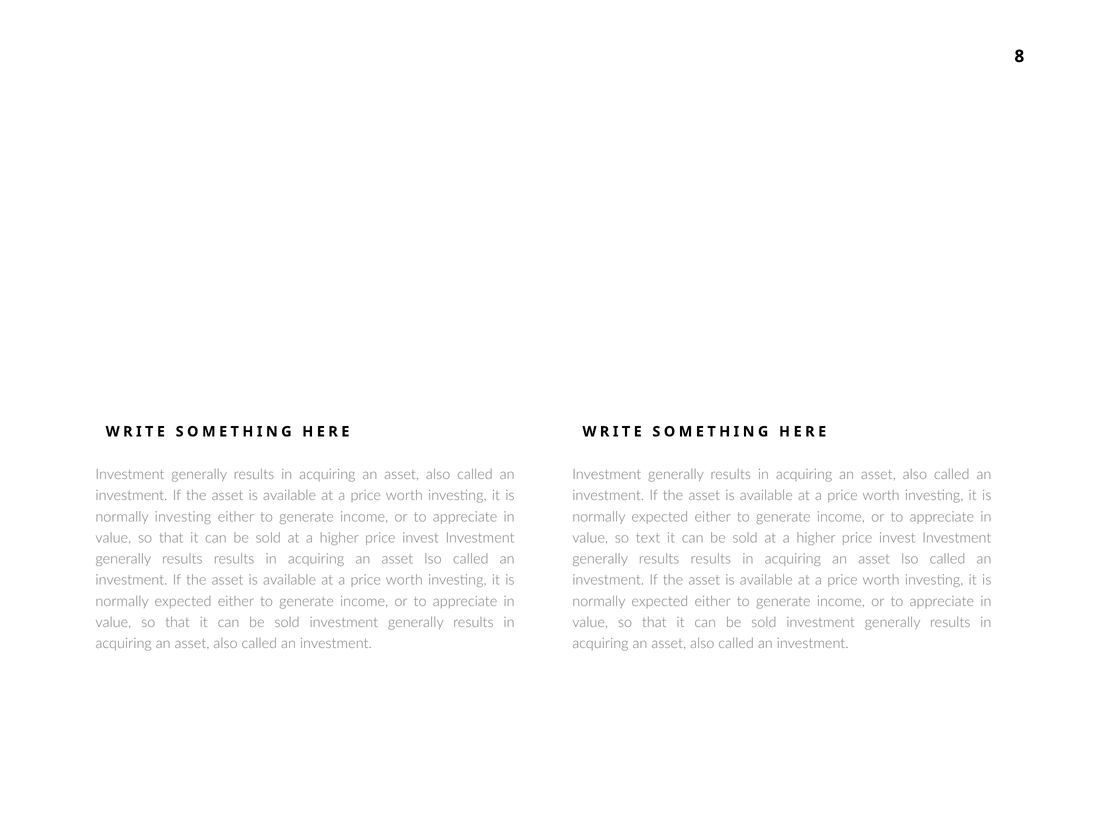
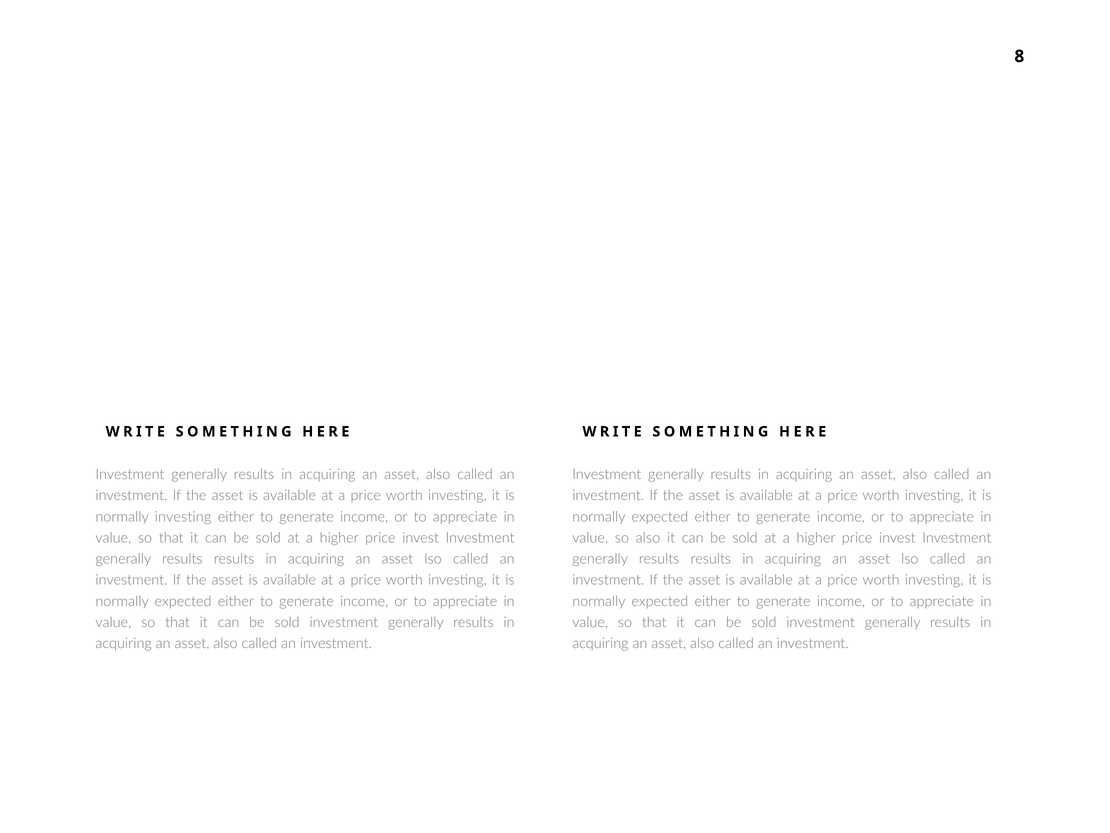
so text: text -> also (648, 538)
